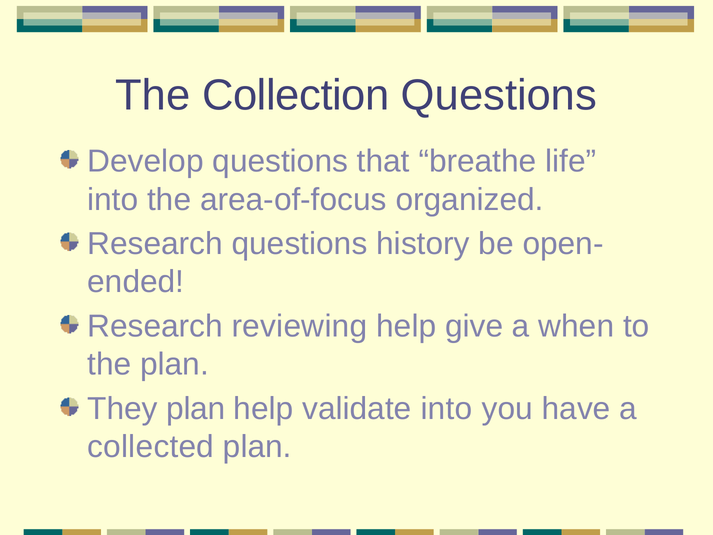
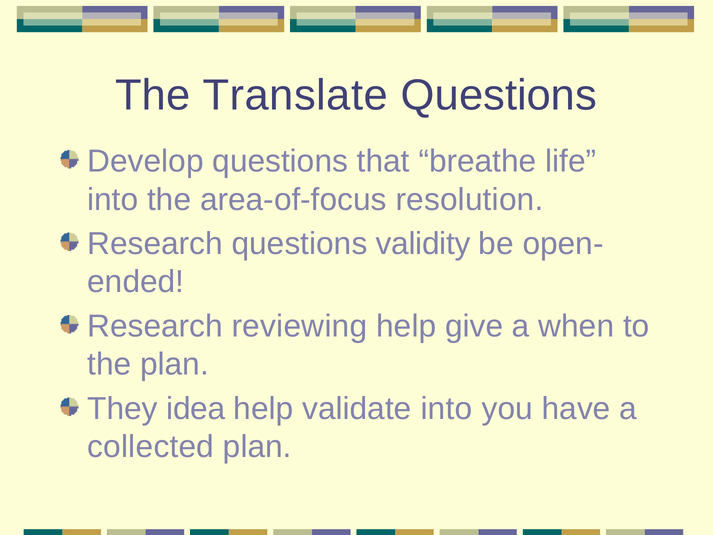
Collection: Collection -> Translate (295, 95)
organized: organized -> resolution (469, 199)
history: history -> validity (423, 244)
They plan: plan -> idea (196, 409)
